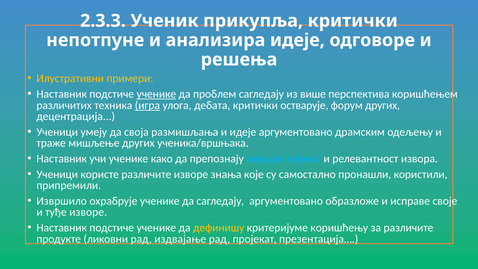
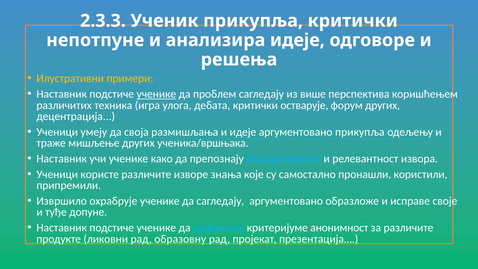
игра underline: present -> none (147, 105)
аргументовано драмским: драмским -> прикупља (360, 132)
туђе изворе: изворе -> допуне (88, 212)
дефинишу colour: yellow -> light blue (219, 228)
коришћењу: коришћењу -> анонимност (339, 228)
издвајање: издвајање -> образовну (180, 239)
